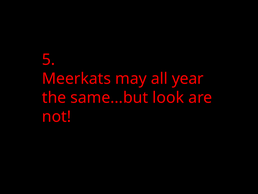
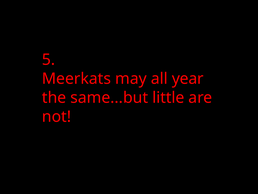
look: look -> little (168, 97)
